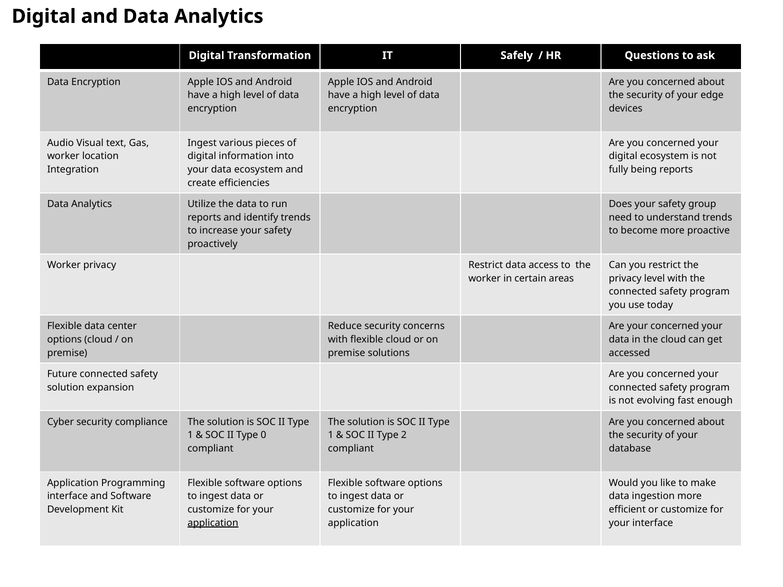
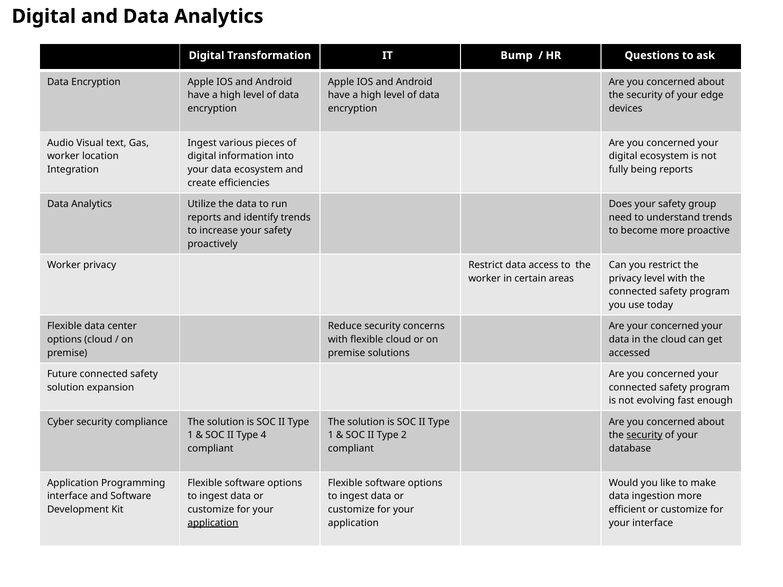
Safely: Safely -> Bump (517, 55)
0: 0 -> 4 (264, 435)
security underline: none -> present (644, 435)
